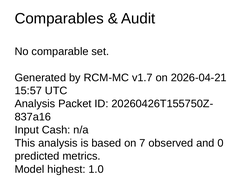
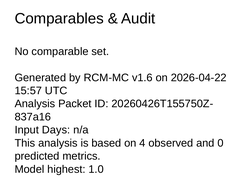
v1.7: v1.7 -> v1.6 (142, 78)
2026-04-21: 2026-04-21 -> 2026-04-22 (199, 78)
Cash: Cash -> Days (56, 130)
7: 7 -> 4 (142, 143)
